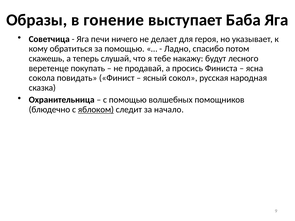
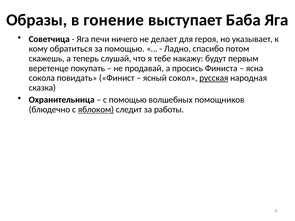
лесного: лесного -> первым (243, 59)
русская underline: none -> present (214, 78)
начало: начало -> работы (169, 110)
